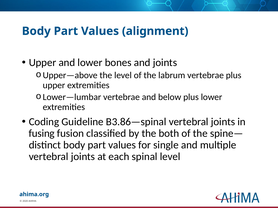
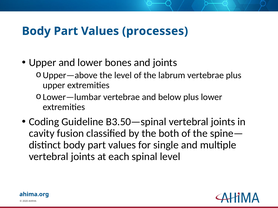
alignment: alignment -> processes (155, 31)
B3.86—spinal: B3.86—spinal -> B3.50—spinal (136, 122)
fusing: fusing -> cavity (42, 134)
